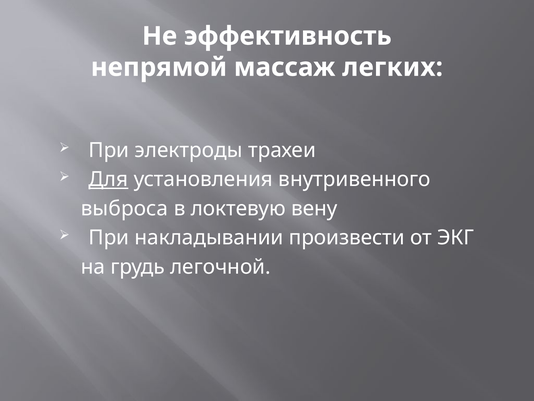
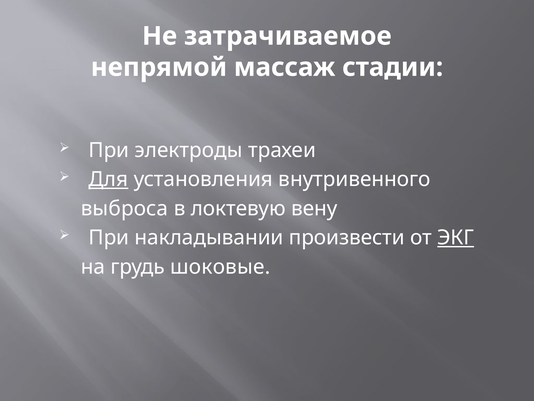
эффективность: эффективность -> затрачиваемое (288, 36)
легких: легких -> стадии (393, 67)
ЭКГ underline: none -> present (456, 237)
легочной: легочной -> шоковые (220, 266)
